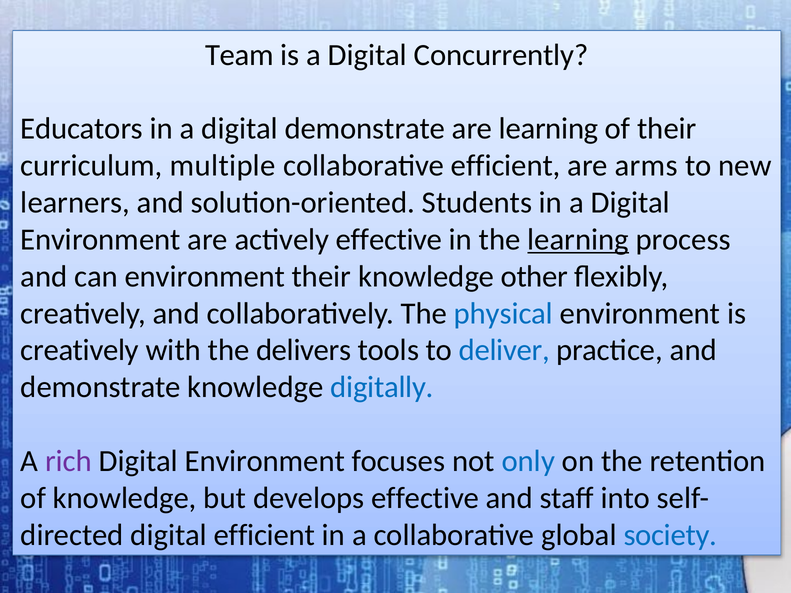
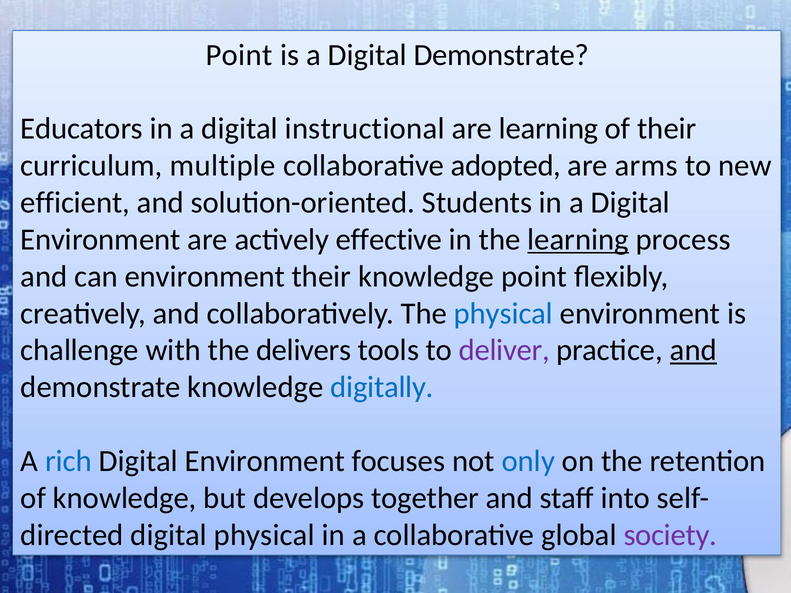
Team: Team -> Point (239, 55)
Digital Concurrently: Concurrently -> Demonstrate (501, 55)
digital demonstrate: demonstrate -> instructional (365, 129)
collaborative efficient: efficient -> adopted (506, 166)
learners: learners -> efficient (75, 203)
knowledge other: other -> point (534, 277)
creatively: creatively -> challenge (80, 350)
deliver colour: blue -> purple (504, 350)
and underline: none -> present (693, 350)
rich colour: purple -> blue (69, 461)
develops effective: effective -> together (425, 498)
digital efficient: efficient -> physical (264, 535)
society colour: blue -> purple (670, 535)
